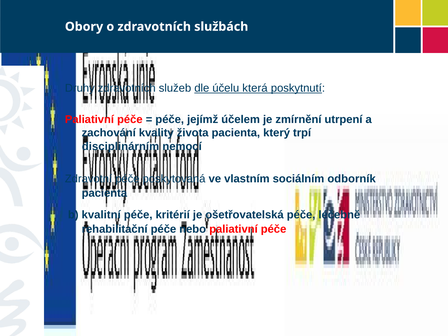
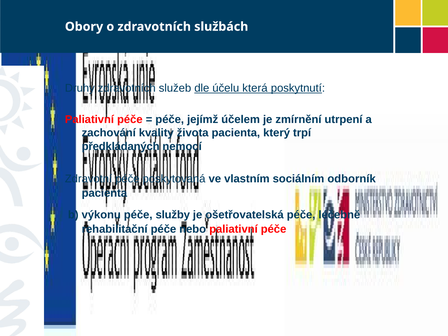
disciplinárním: disciplinárním -> předkládaných (121, 146)
kvalitní: kvalitní -> výkonu (101, 215)
kritérií: kritérií -> služby (173, 215)
